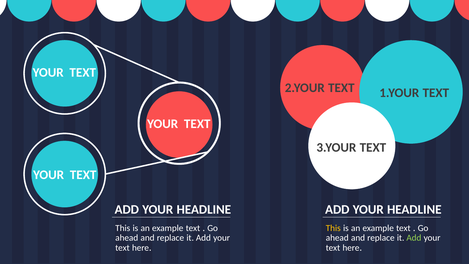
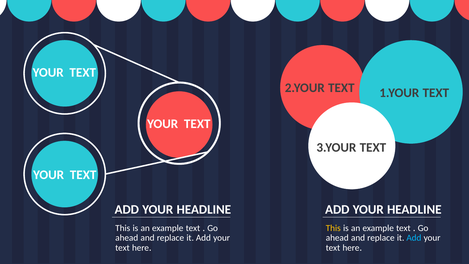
Add colour: light green -> light blue (414, 238)
